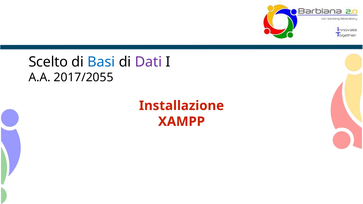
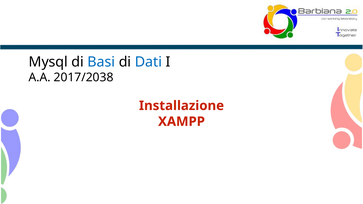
Scelto: Scelto -> Mysql (48, 62)
Dati colour: purple -> blue (148, 62)
2017/2055: 2017/2055 -> 2017/2038 (84, 78)
